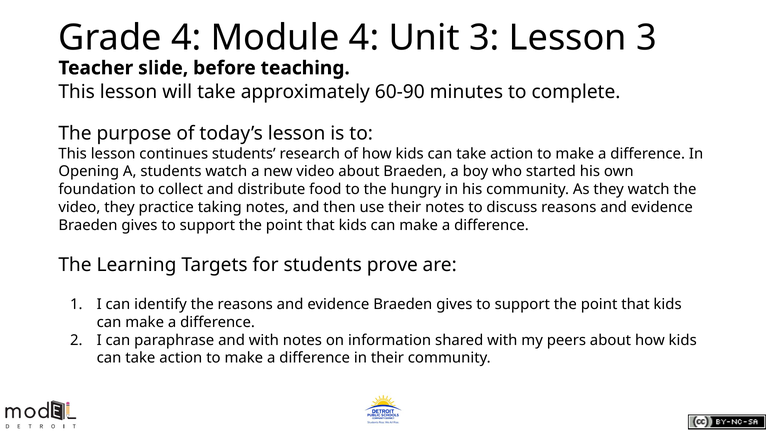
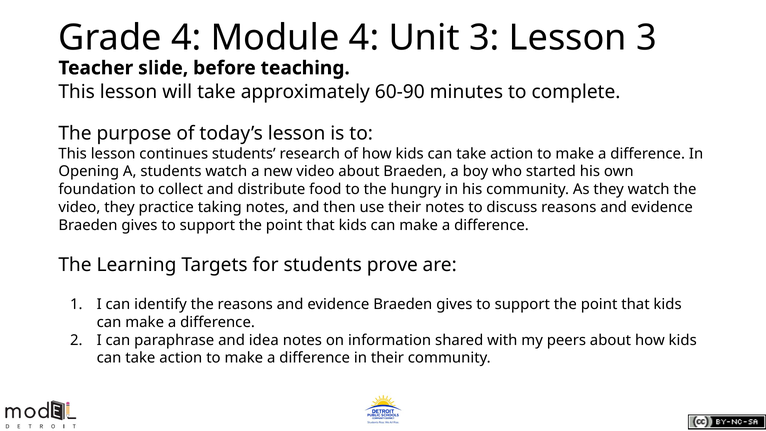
and with: with -> idea (264, 340)
